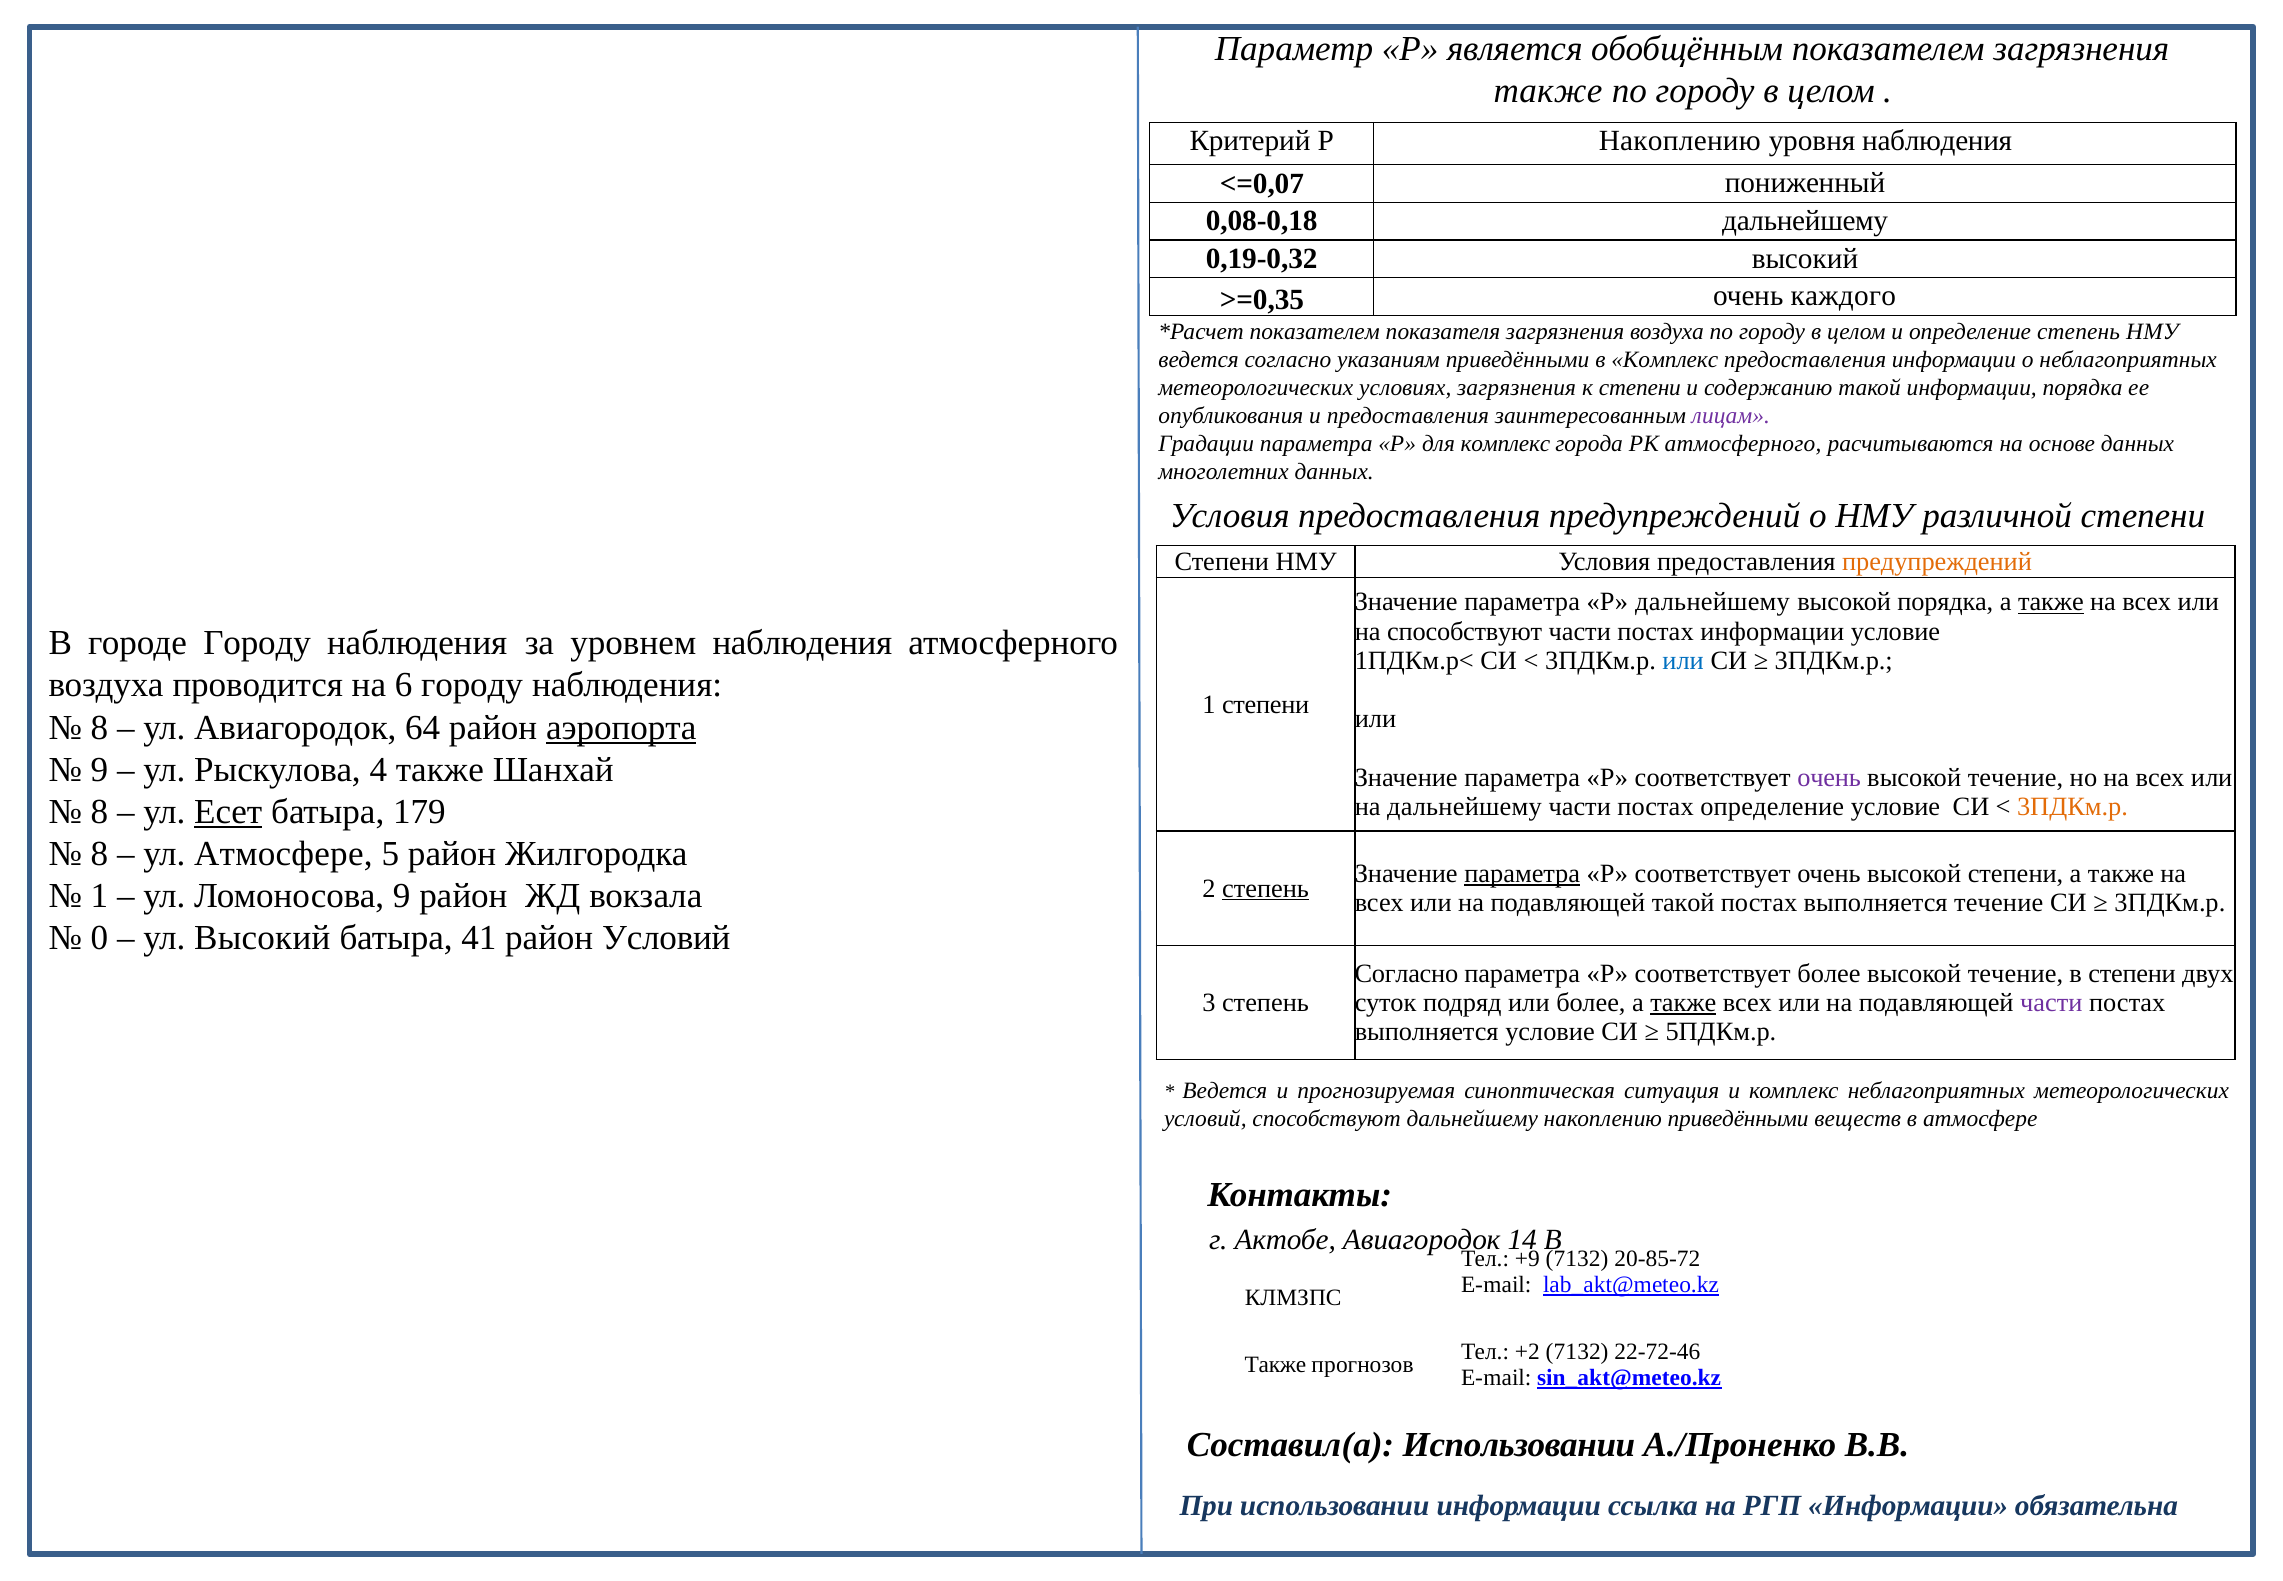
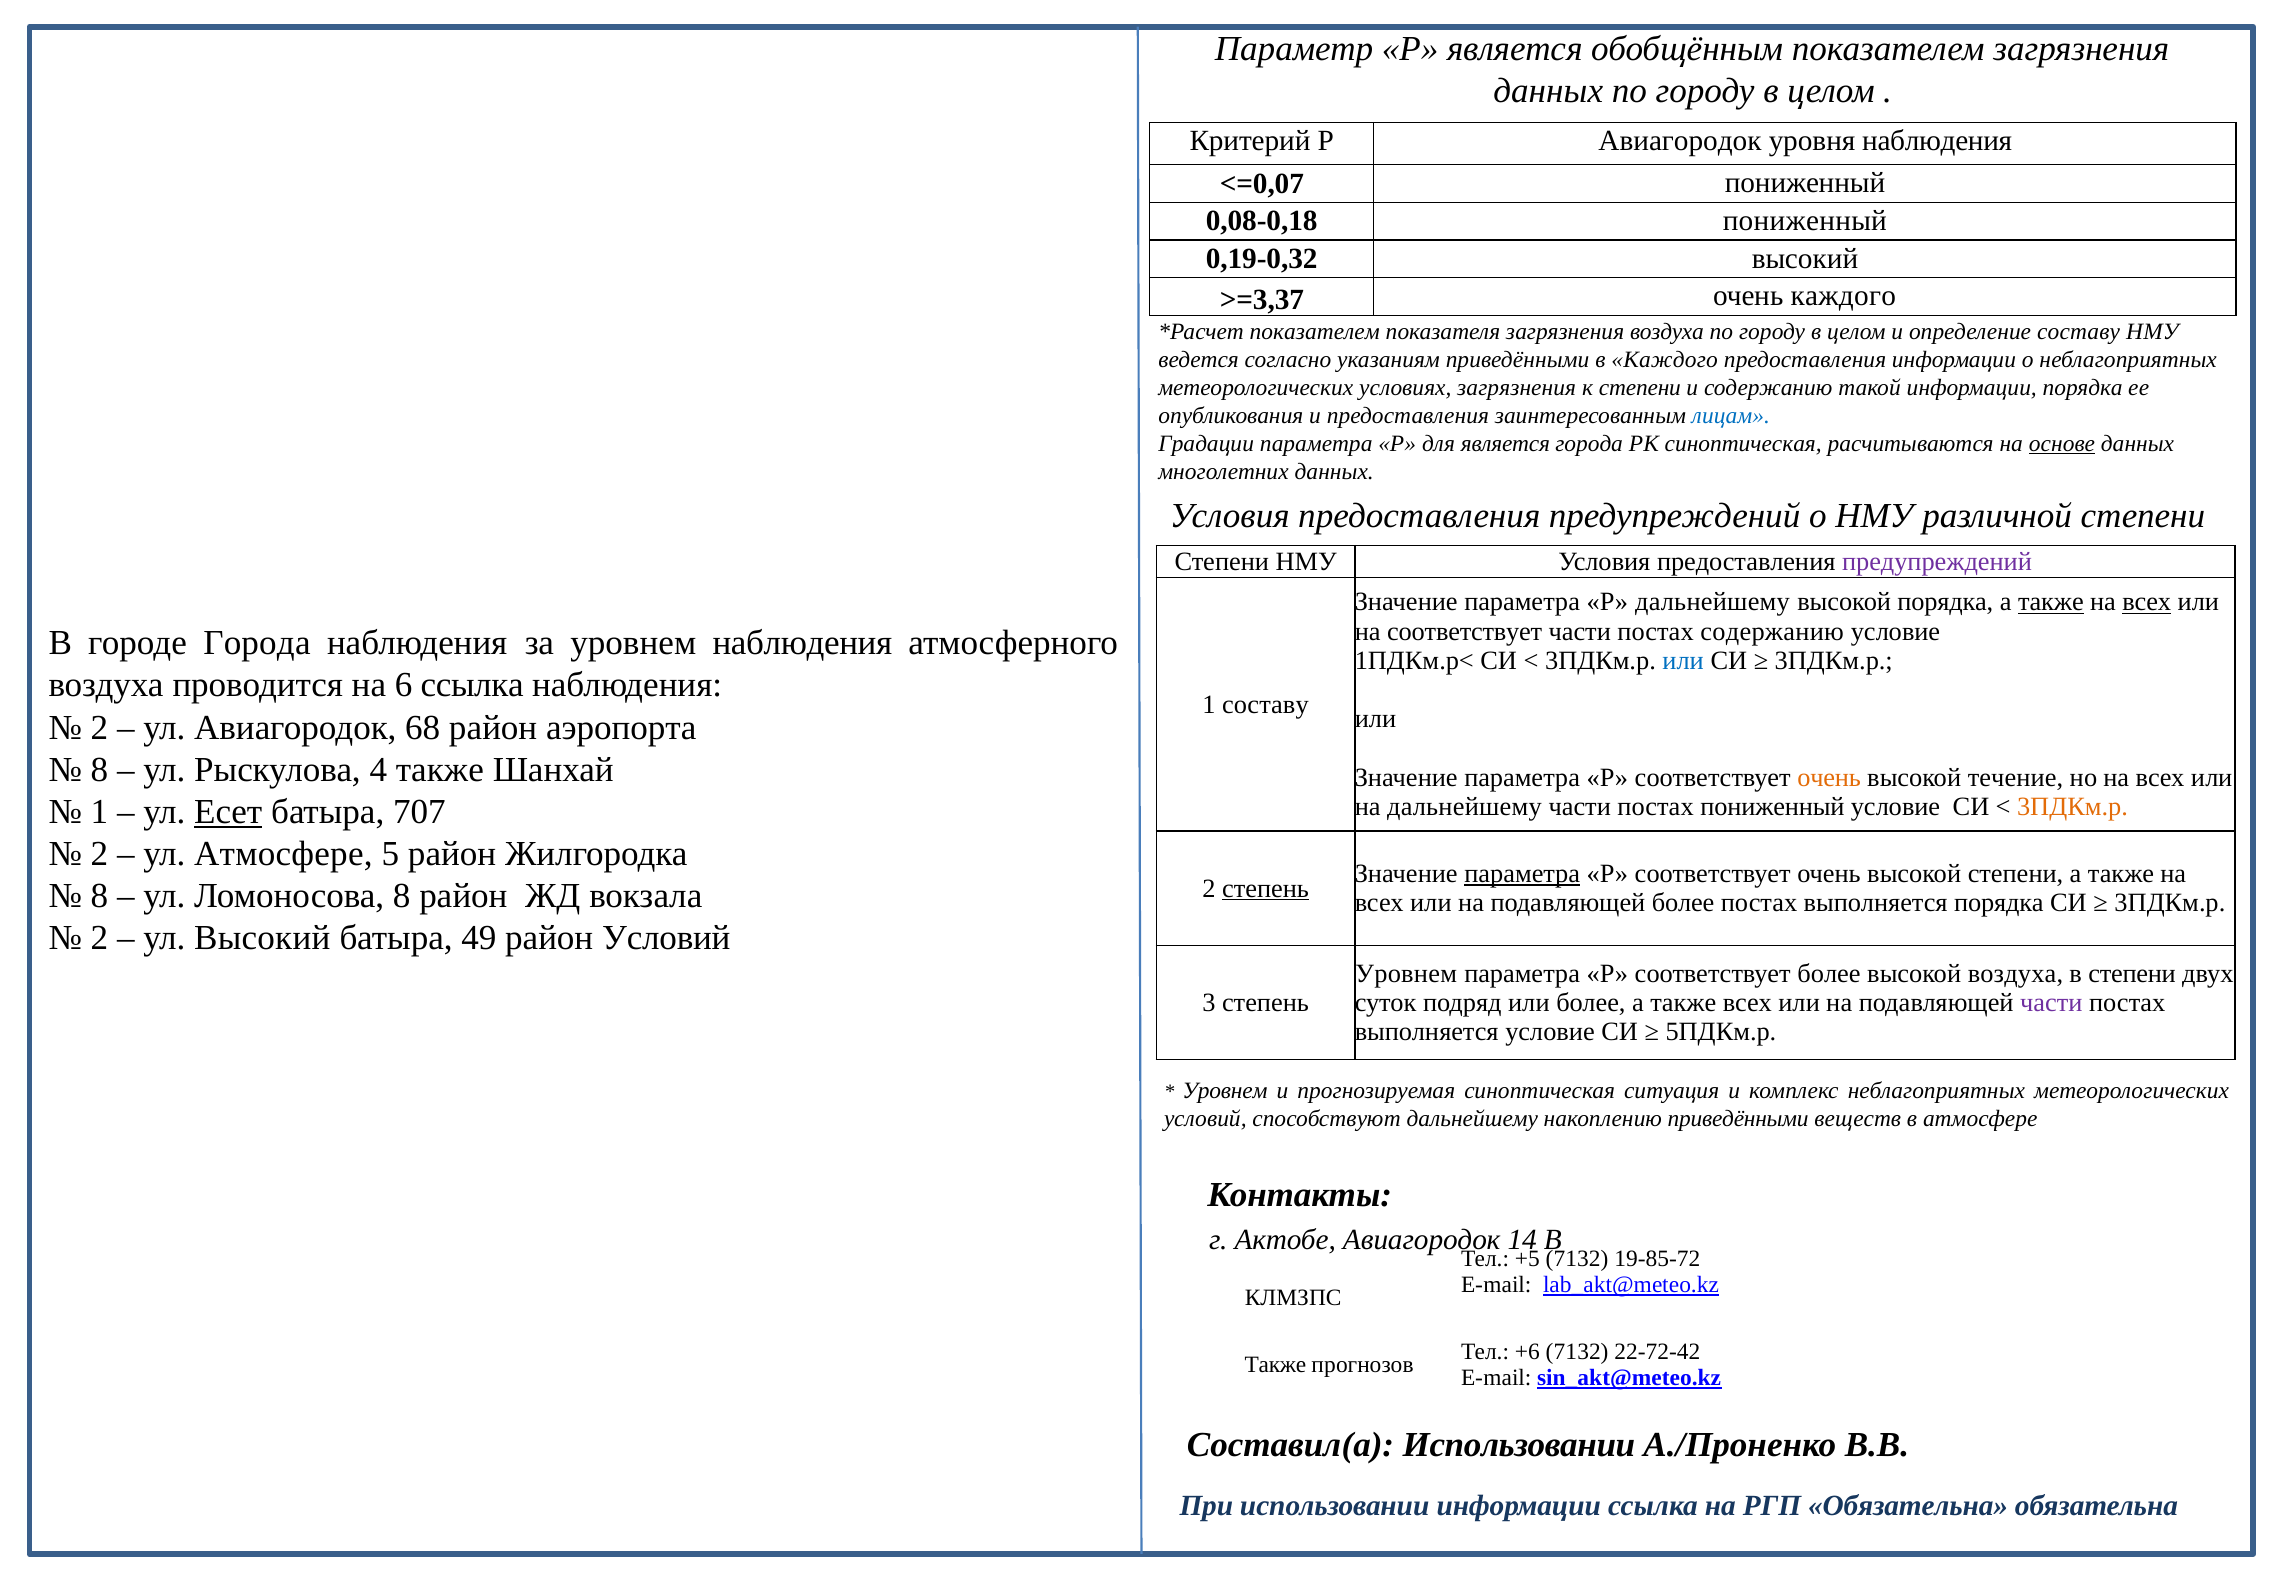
также: также -> данных (1548, 91)
Р Накоплению: Накоплению -> Авиагородок (1680, 141)
0,08-0,18 дальнейшему: дальнейшему -> пониженный (1805, 221)
>=0,35: >=0,35 -> >=3,37 (1262, 299)
определение степень: степень -> составу (2079, 331)
в Комплекс: Комплекс -> Каждого (1665, 359)
лицам colour: purple -> blue (1731, 415)
для комплекс: комплекс -> является (1505, 443)
РК атмосферного: атмосферного -> синоптическая (1743, 443)
основе underline: none -> present (2062, 443)
предупреждений colour: orange -> purple (1937, 561)
всех underline: none -> present (2147, 602)
на способствуют: способствуют -> соответствует (1465, 631)
постах информации: информации -> содержанию (1772, 631)
городе Городу: Городу -> Города (257, 643)
6 городу: городу -> ссылка (472, 685)
1 степени: степени -> составу (1265, 704)
8: 8 -> 2 (99, 727)
64: 64 -> 68 (423, 727)
аэропорта underline: present -> none (621, 727)
9: 9 -> 8 (99, 769)
очень colour: purple -> orange (1829, 777)
постах определение: определение -> пониженный (1772, 806)
8: 8 -> 1 (99, 812)
179: 179 -> 707 (419, 812)
8: 8 -> 2 (99, 854)
1: 1 -> 8 (99, 896)
Ломоносова 9: 9 -> 8 (402, 896)
подавляющей такой: такой -> более (1683, 903)
выполняется течение: течение -> порядка (1999, 903)
0: 0 -> 2 (99, 938)
41: 41 -> 49 (479, 938)
Согласно: Согласно -> Уровнем (1406, 973)
течение: течение -> воздуха (2015, 973)
также underline: present -> none (1683, 1002)
Ведется: Ведется -> Уровнем (1225, 1091)
+9: +9 -> +5 (1527, 1258)
20-85-72: 20-85-72 -> 19-85-72 (1657, 1258)
+2: +2 -> +6 (1527, 1351)
22-72-46: 22-72-46 -> 22-72-42 (1657, 1351)
РГП Информации: Информации -> Обязательна (1908, 1505)
